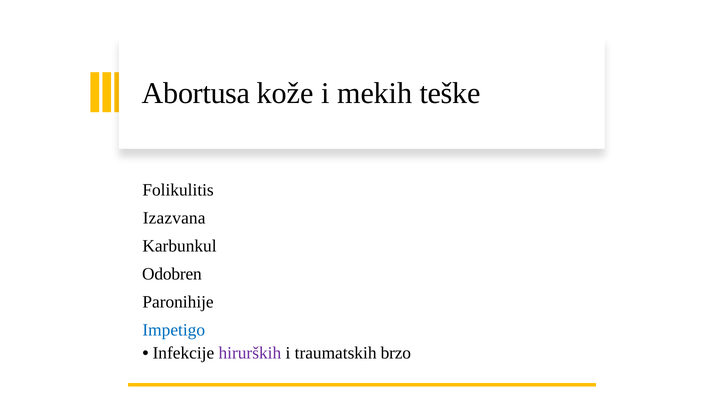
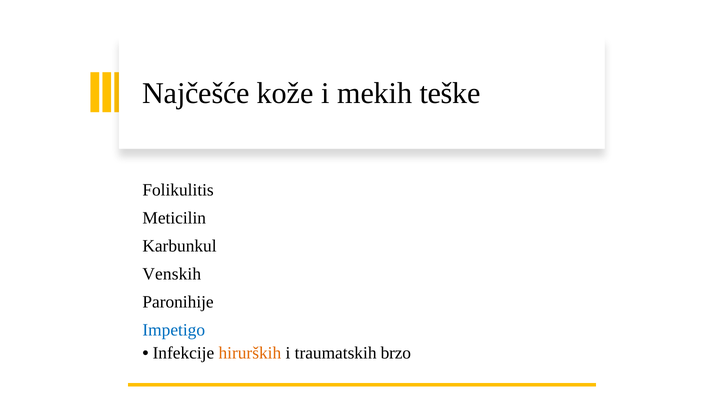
Abortusa: Abortusa -> Najčešće (196, 93)
Izazvana: Izazvana -> Meticilin (174, 218)
Odobren: Odobren -> Venskih (172, 274)
hirurških colour: purple -> orange (250, 353)
